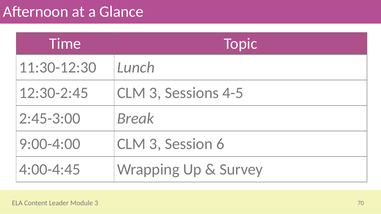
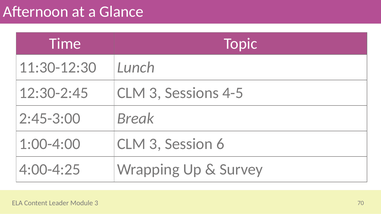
9:00-4:00: 9:00-4:00 -> 1:00-4:00 (50, 144)
4:00-4:45: 4:00-4:45 -> 4:00-4:25 (50, 170)
